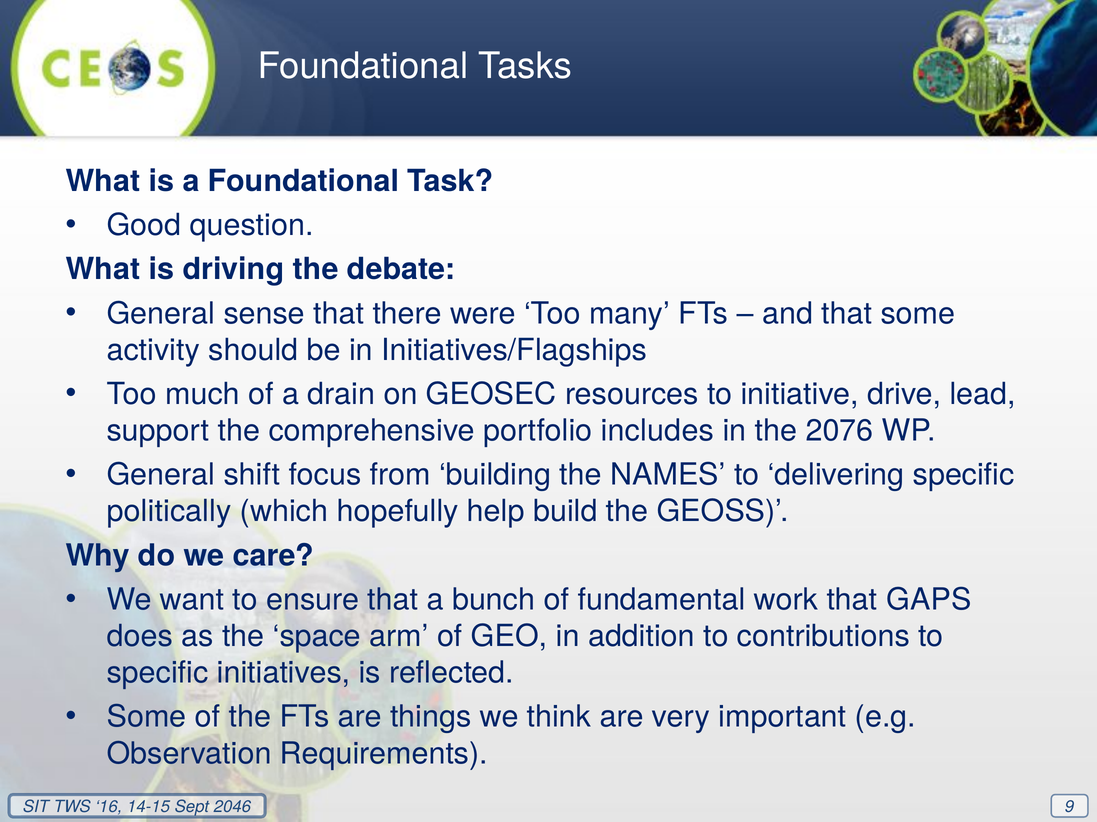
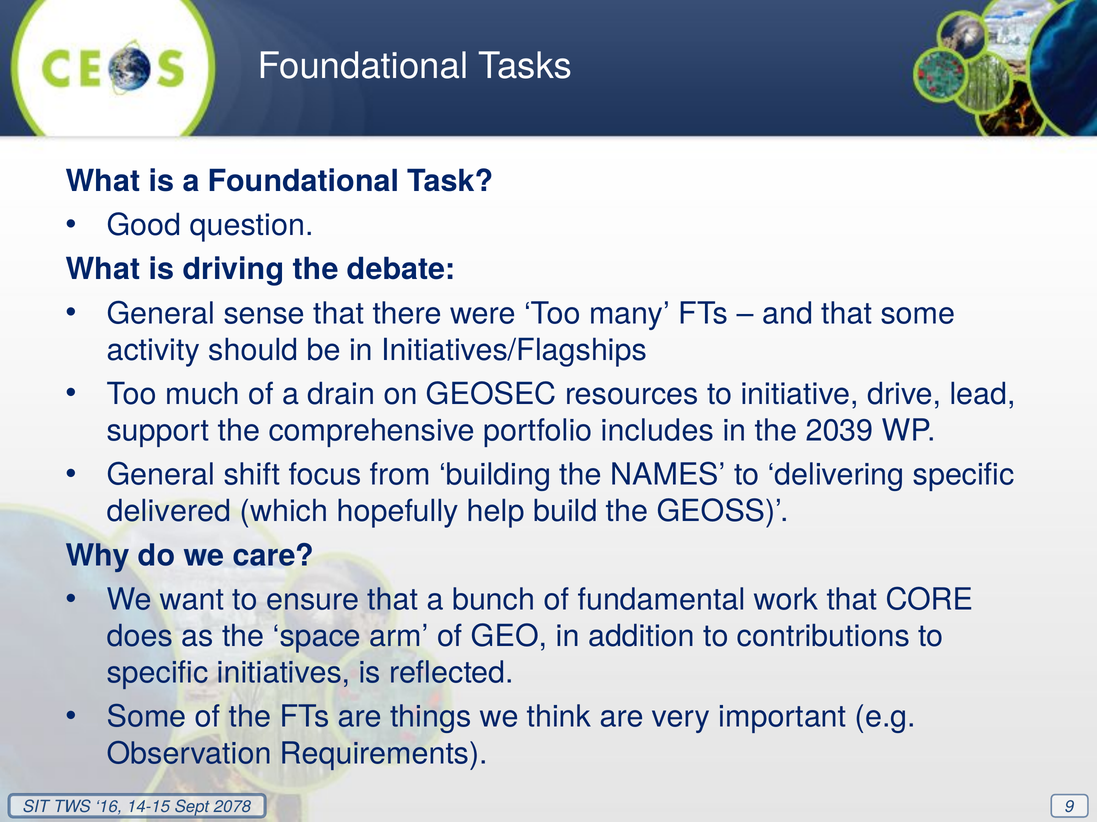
2076: 2076 -> 2039 (839, 431)
politically: politically -> delivered (169, 512)
GAPS: GAPS -> CORE (929, 600)
2046: 2046 -> 2078 (232, 808)
